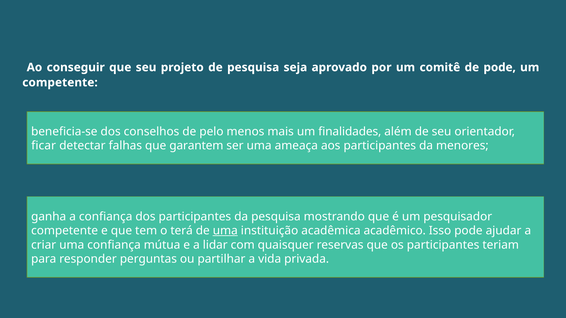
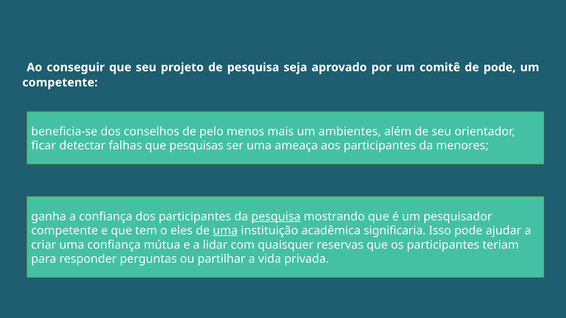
finalidades: finalidades -> ambientes (350, 132)
garantem: garantem -> pesquisas (196, 146)
pesquisa underline: none -> present (276, 217)
terá: terá -> eles (182, 231)
acadêmico: acadêmico -> significaria (395, 231)
